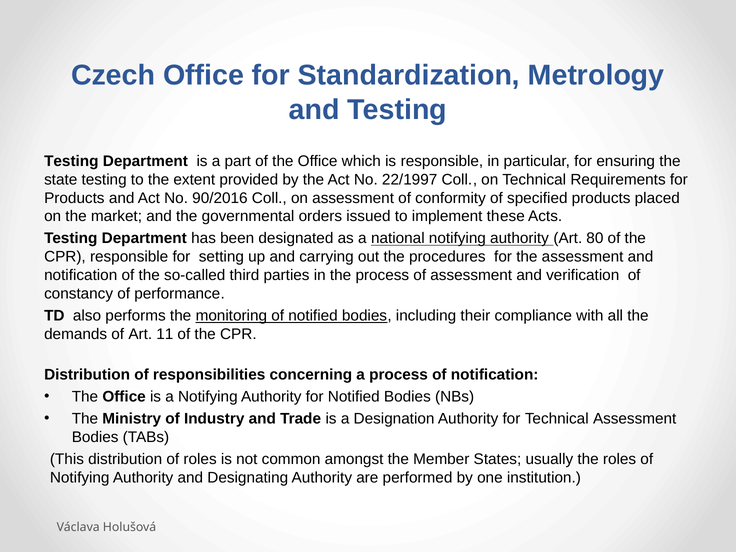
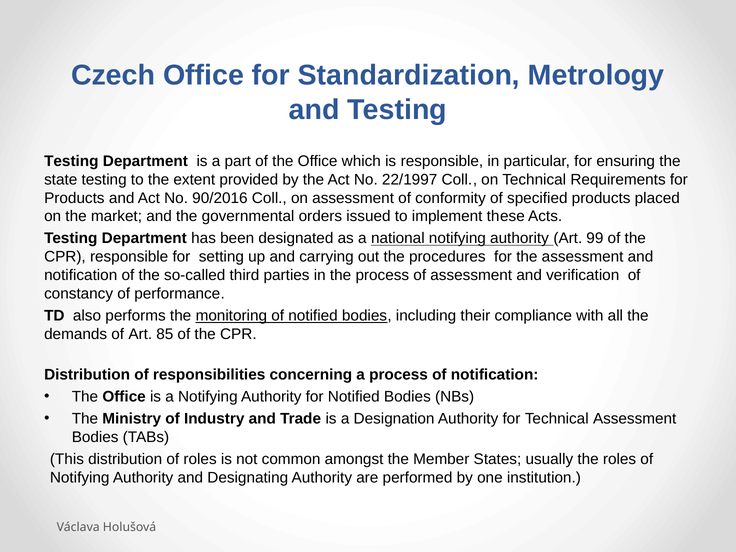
80: 80 -> 99 (595, 238)
11: 11 -> 85 (165, 334)
